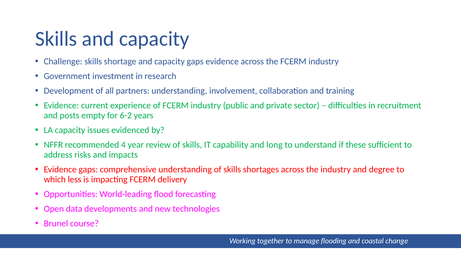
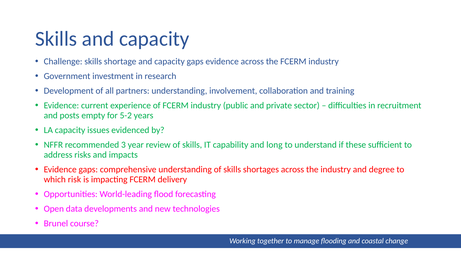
6-2: 6-2 -> 5-2 (126, 115)
4: 4 -> 3 (123, 145)
less: less -> risk (74, 179)
